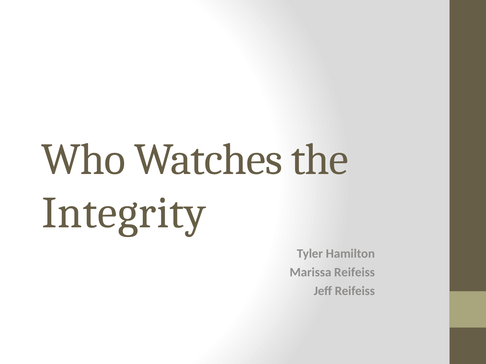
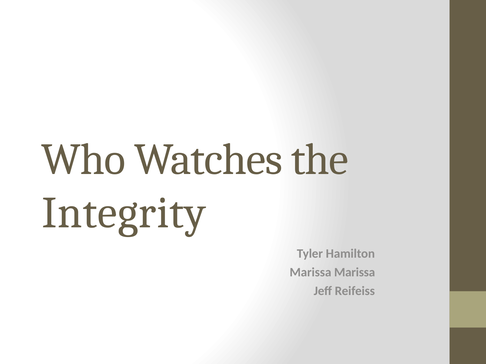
Marissa Reifeiss: Reifeiss -> Marissa (355, 273)
